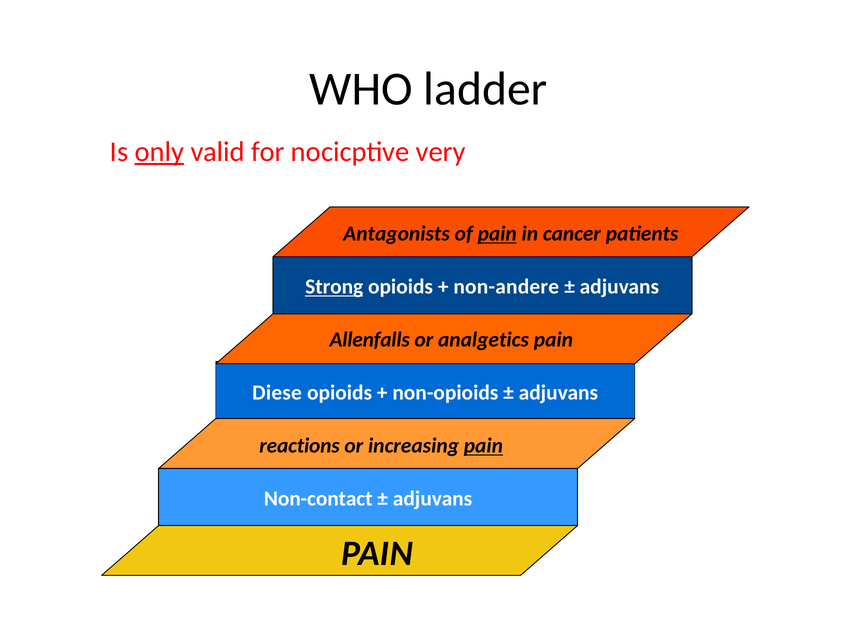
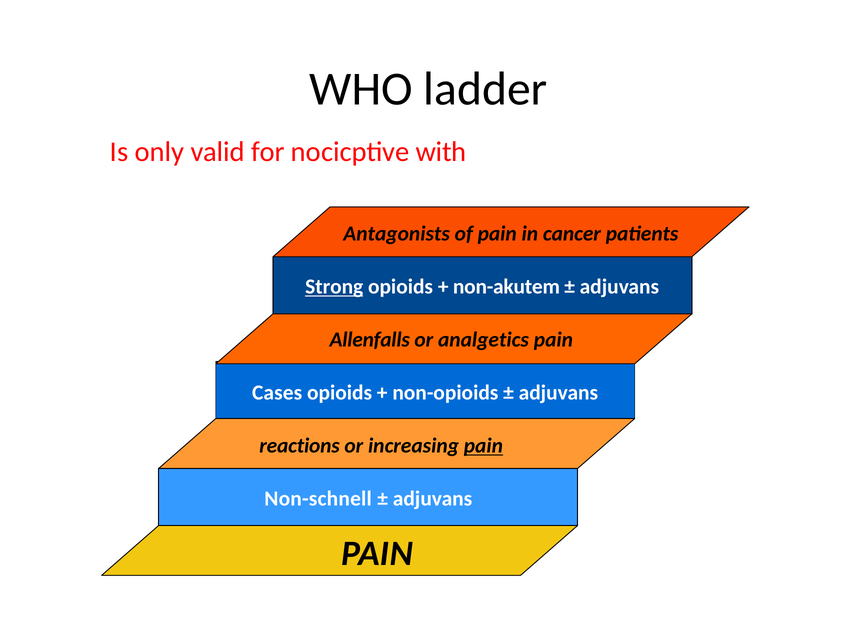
only underline: present -> none (159, 152)
very: very -> with (441, 152)
pain underline: present -> none (497, 234)
non-andere: non-andere -> non-akutem (506, 287)
Diese: Diese -> Cases (277, 393)
Non-contact: Non-contact -> Non-schnell (318, 499)
